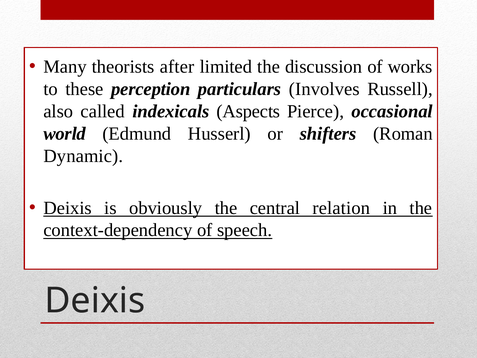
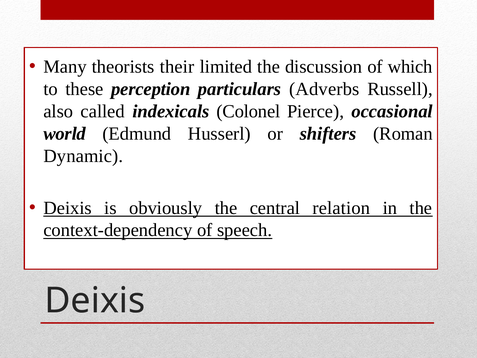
after: after -> their (177, 67)
works: works -> which (410, 67)
Involves: Involves -> Adverbs (324, 89)
Aspects: Aspects -> Colonel (248, 111)
